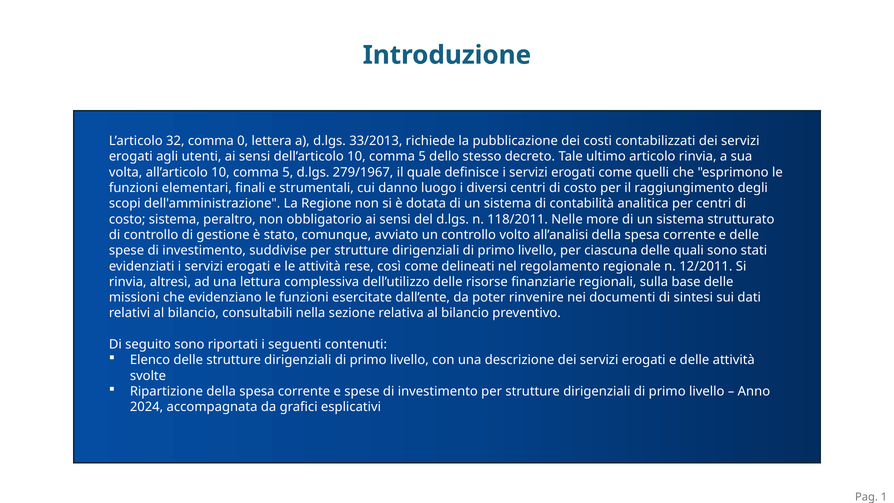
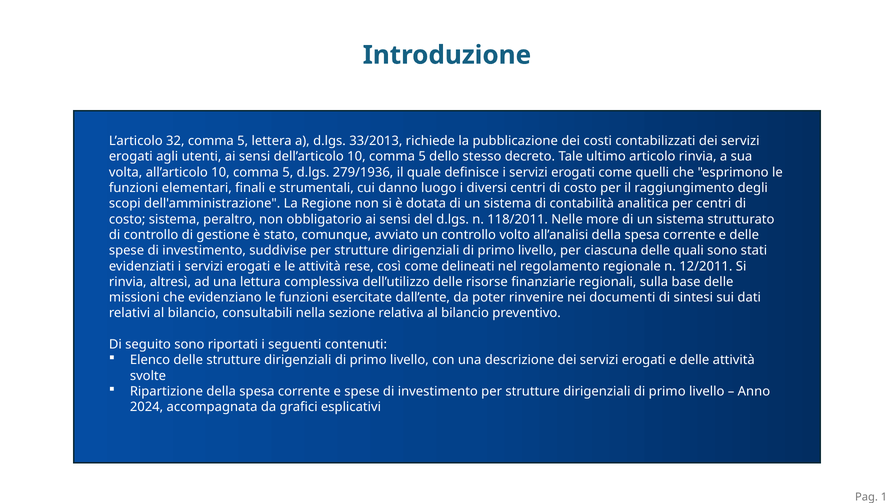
32 comma 0: 0 -> 5 (243, 141)
279/1967: 279/1967 -> 279/1936 (363, 172)
